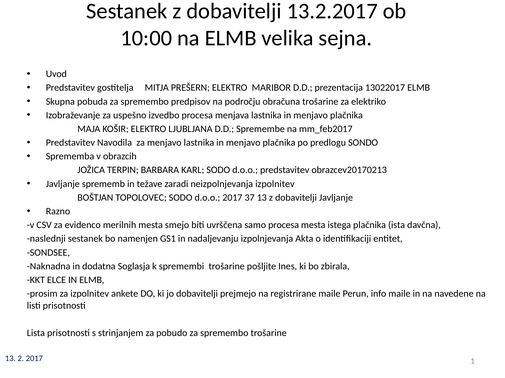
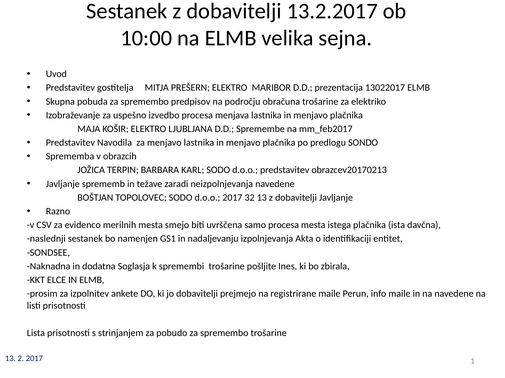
neizpolnjevanja izpolnitev: izpolnitev -> navedene (275, 184)
37: 37 -> 32 (250, 198)
